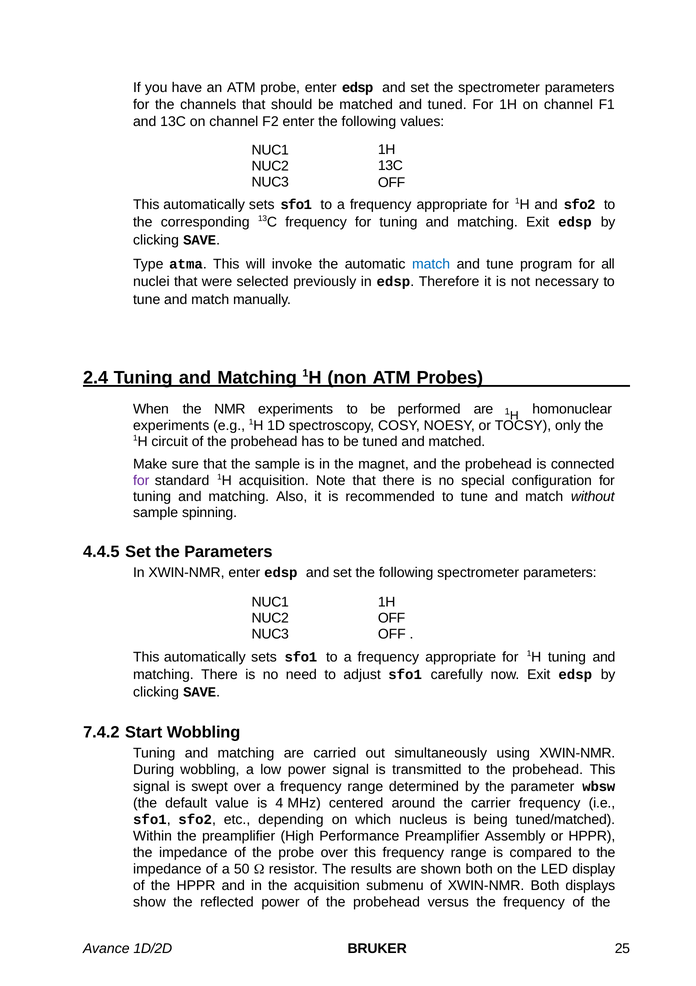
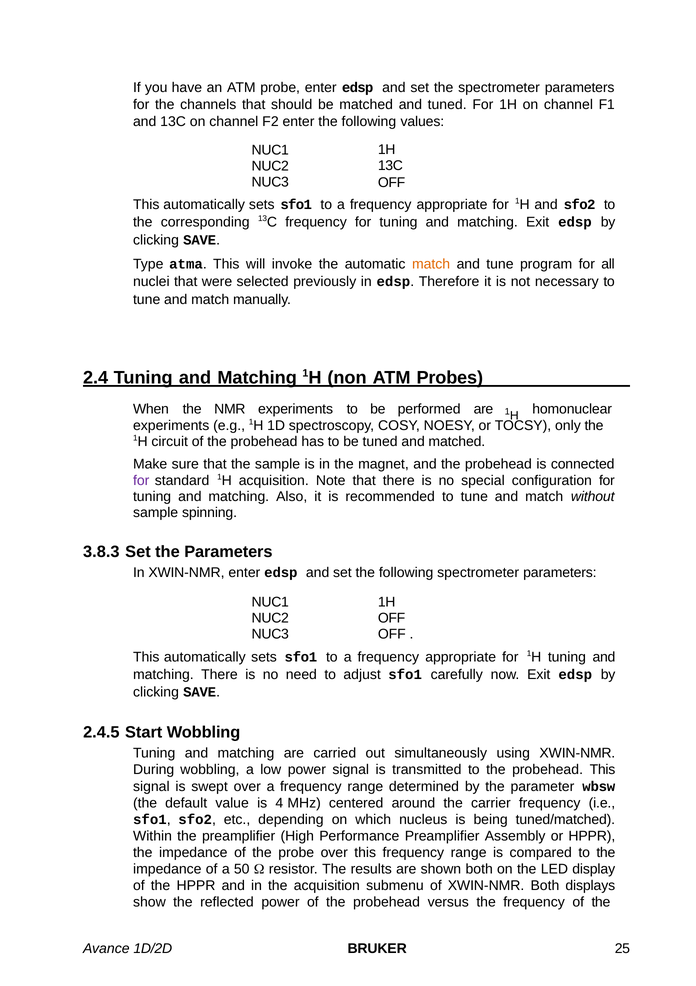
match colour: blue -> orange (431, 264)
4.4.5: 4.4.5 -> 3.8.3 (101, 551)
7.4.2: 7.4.2 -> 2.4.5 (101, 731)
